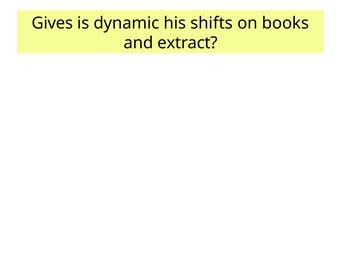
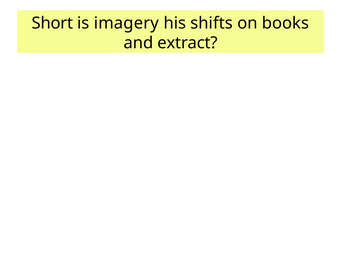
Gives: Gives -> Short (52, 23)
dynamic: dynamic -> imagery (126, 23)
